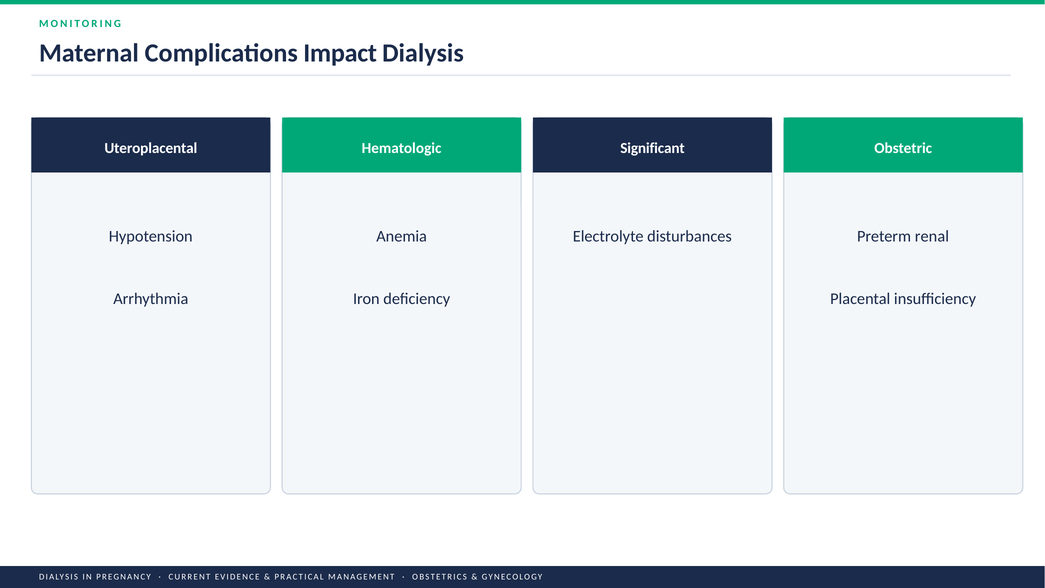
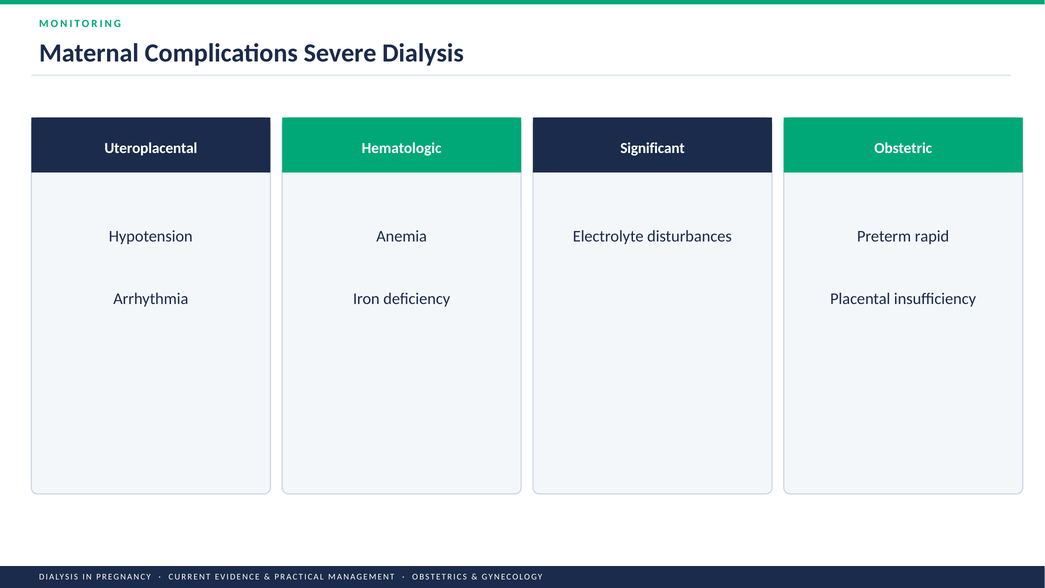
Impact: Impact -> Severe (340, 53)
renal: renal -> rapid (932, 236)
